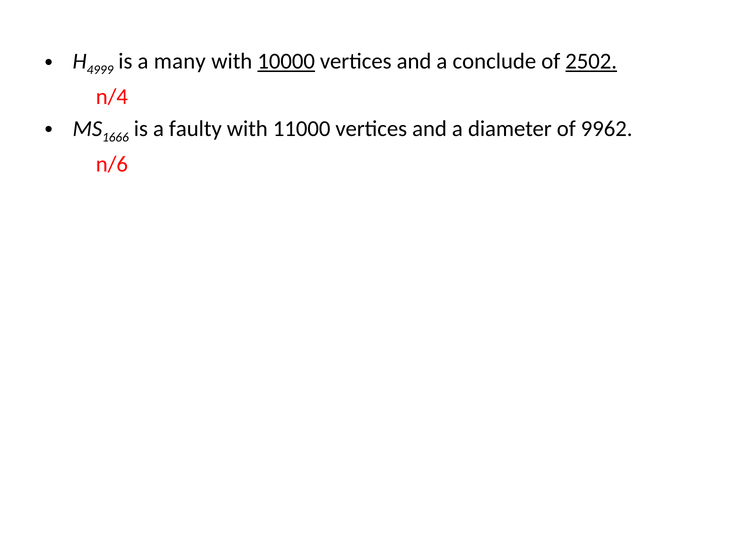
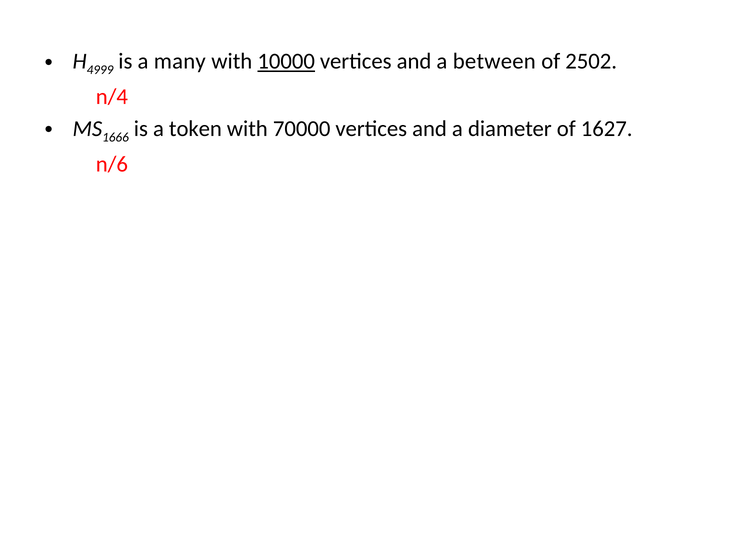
conclude: conclude -> between (494, 61)
2502 underline: present -> none (591, 61)
faulty: faulty -> token (195, 129)
11000: 11000 -> 70000 (302, 129)
9962: 9962 -> 1627 (607, 129)
